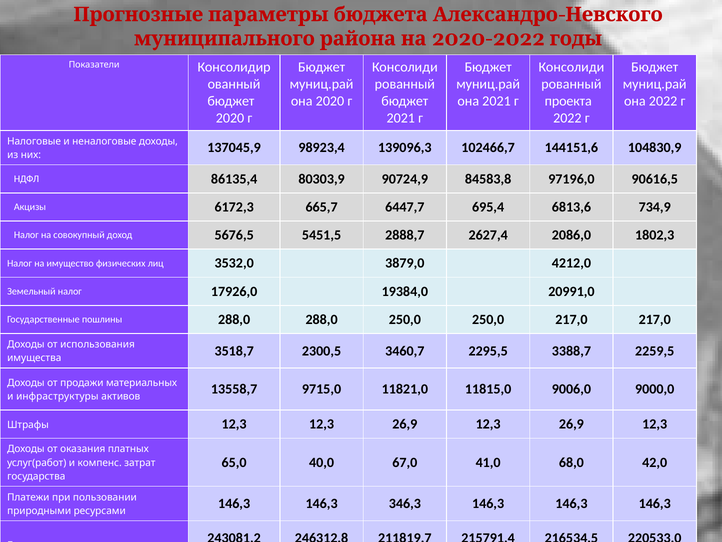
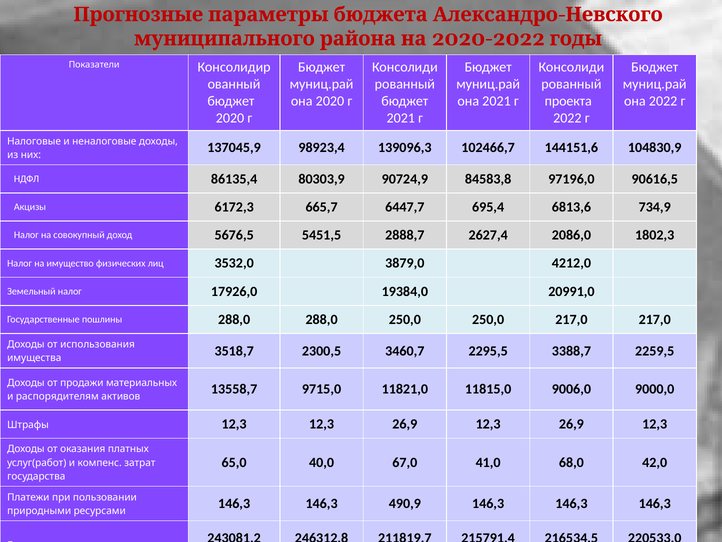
инфраструктуры: инфраструктуры -> распорядителям (57, 396)
346,3: 346,3 -> 490,9 (405, 503)
